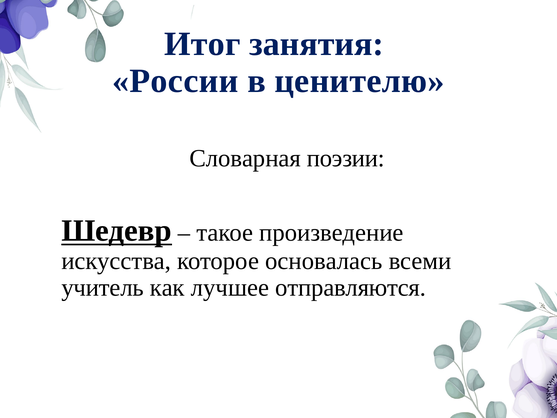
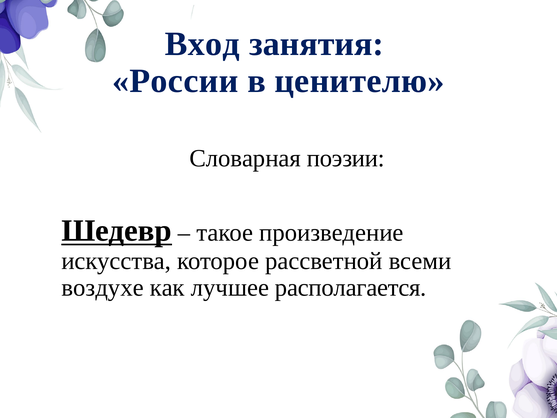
Итог: Итог -> Вход (202, 44)
основалась: основалась -> рассветной (324, 261)
учитель: учитель -> воздухе (103, 288)
отправляются: отправляются -> располагается (351, 288)
